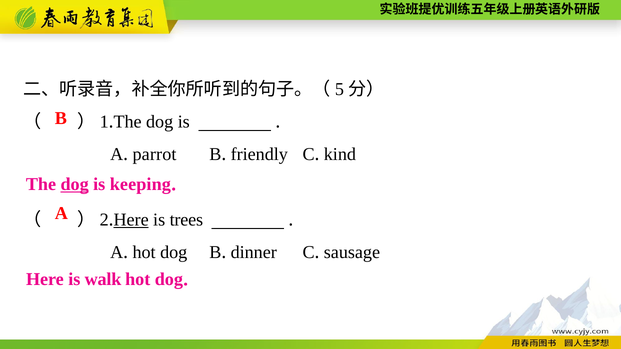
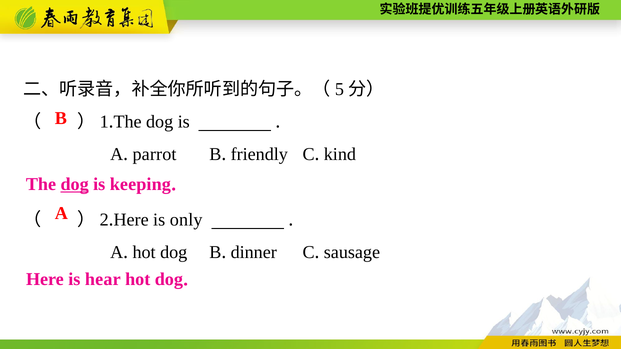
Here underline: present -> none (131, 220)
trees: trees -> only (186, 220)
walk: walk -> hear (103, 280)
